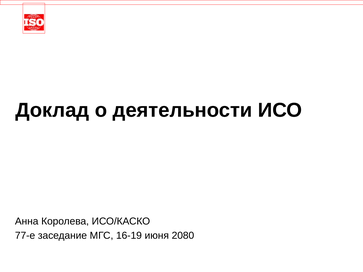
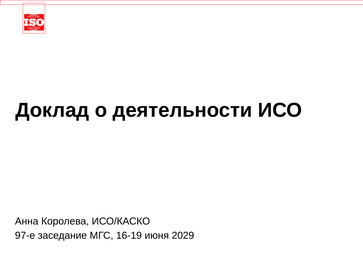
77-е: 77-е -> 97-е (25, 236)
2080: 2080 -> 2029 (183, 236)
